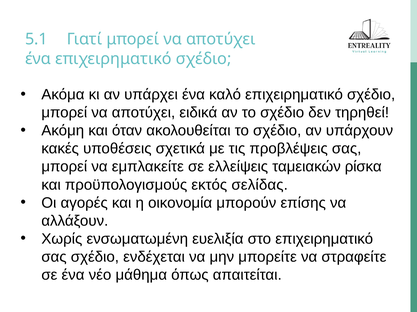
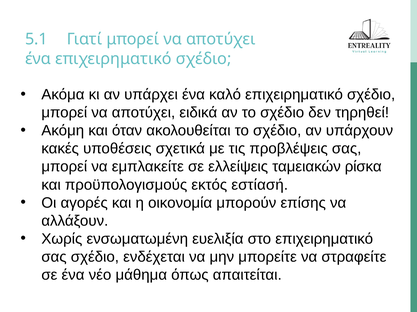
σελίδας: σελίδας -> εστίασή (260, 185)
